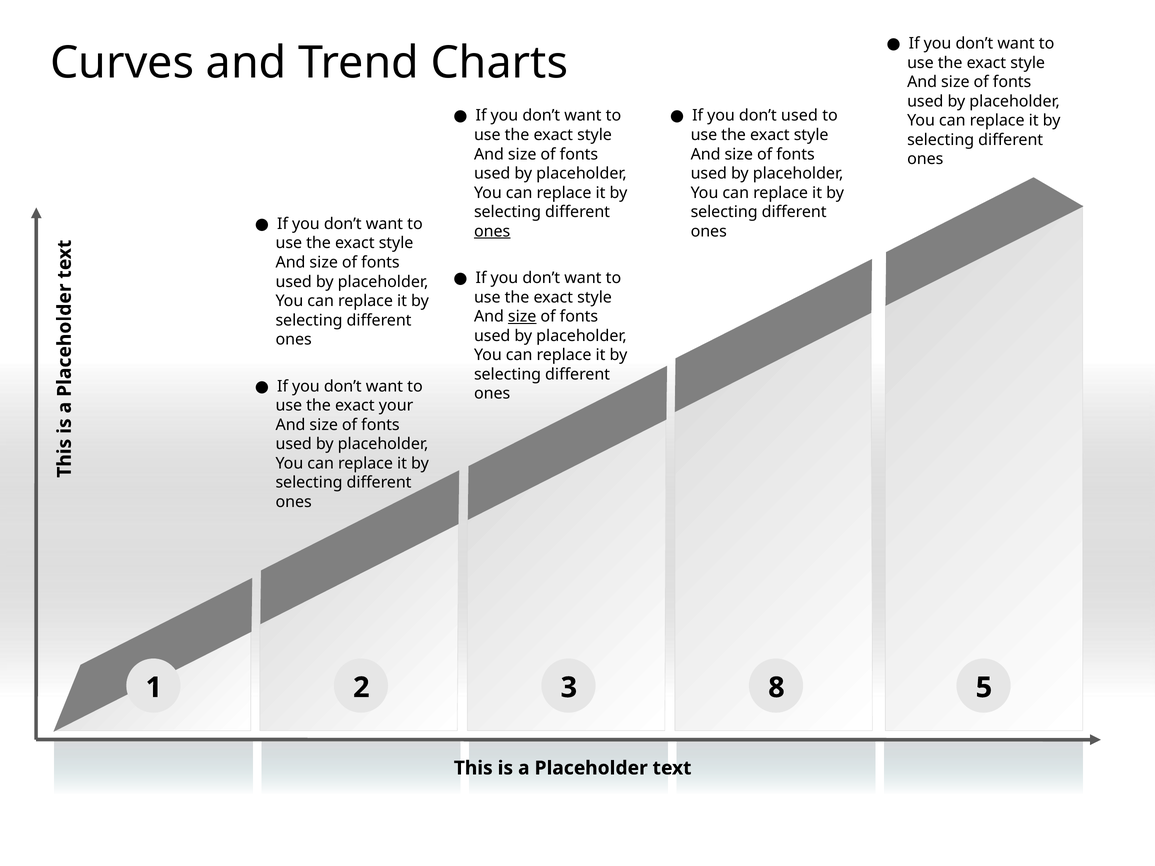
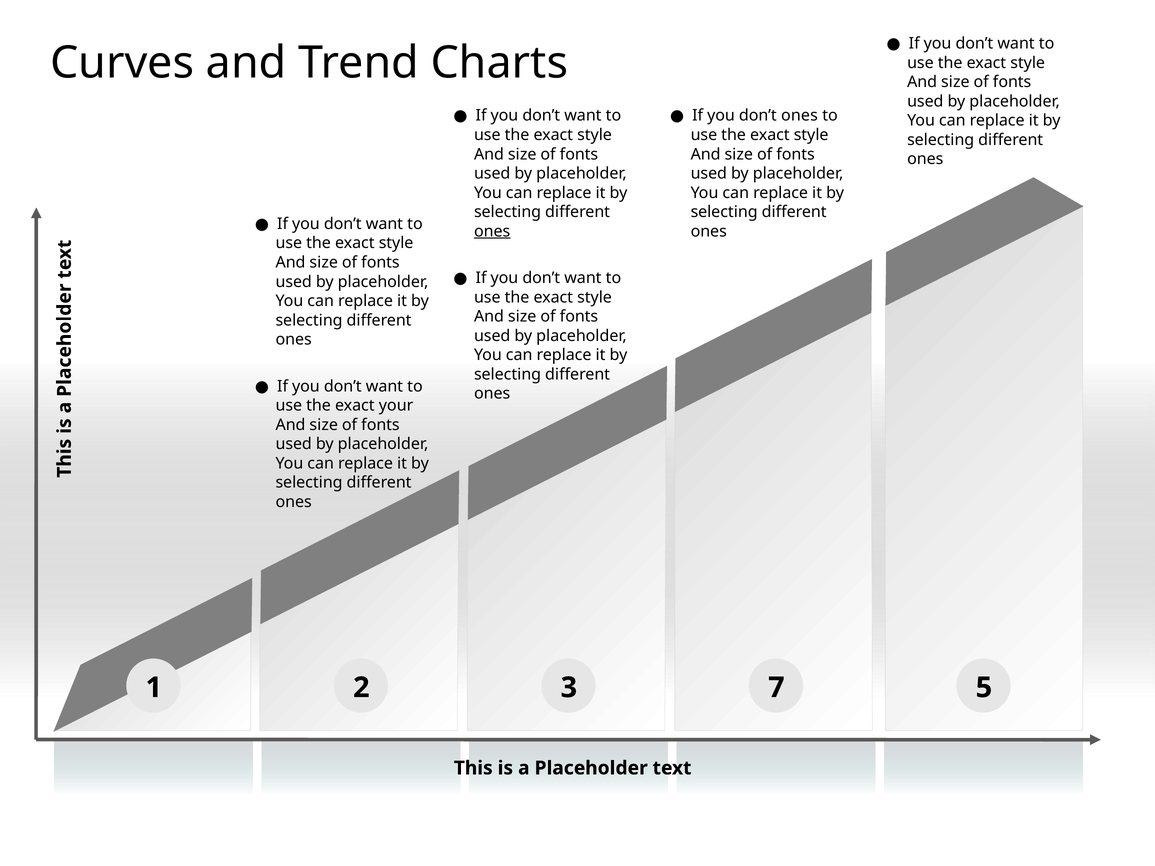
don’t used: used -> ones (799, 116)
size underline: present -> none (522, 317)
8: 8 -> 7 (776, 688)
